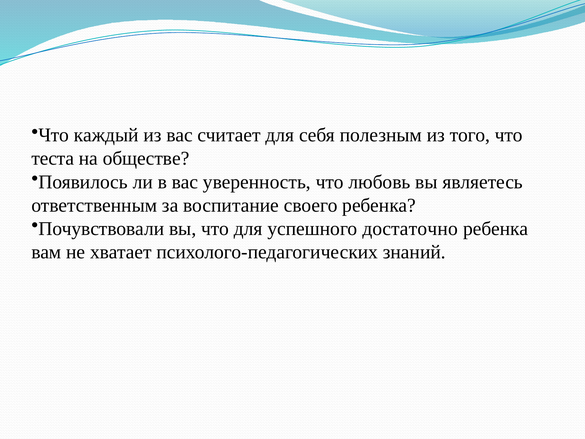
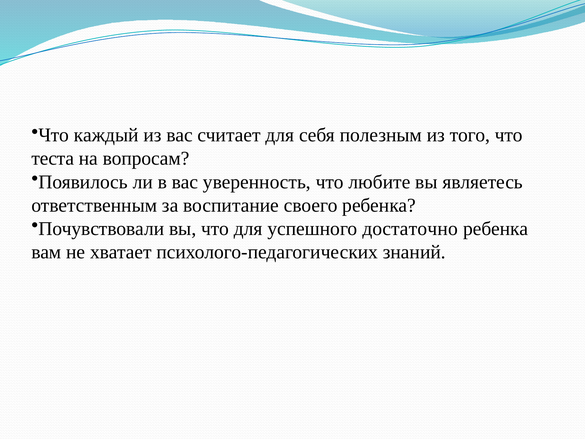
обществе: обществе -> вопросам (146, 158)
любовь: любовь -> любите (379, 182)
